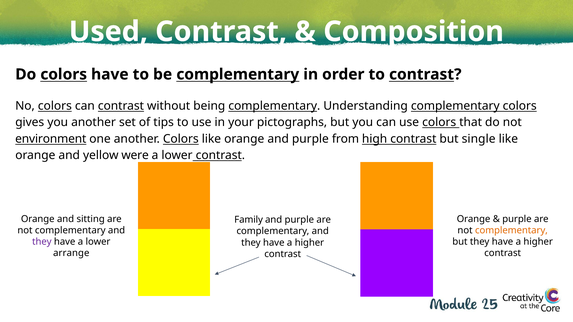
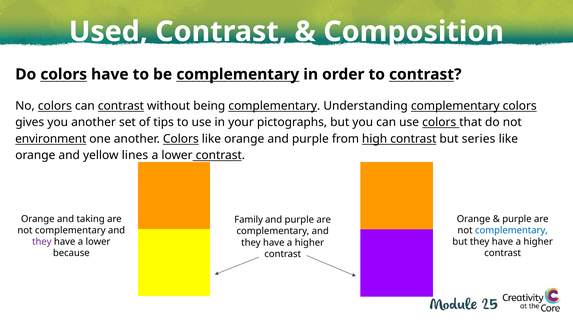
single: single -> series (479, 139)
were: were -> lines (135, 155)
sitting: sitting -> taking (91, 219)
complementary colour: orange -> blue (511, 231)
arrange: arrange -> because (71, 253)
